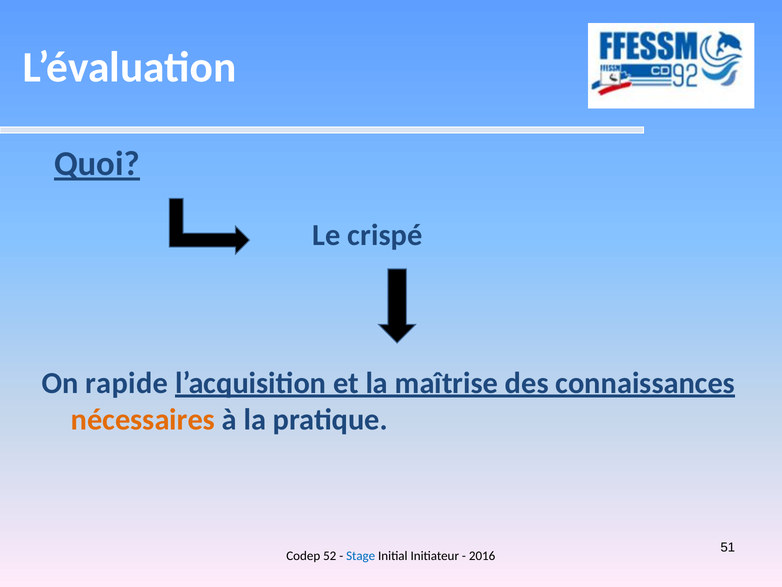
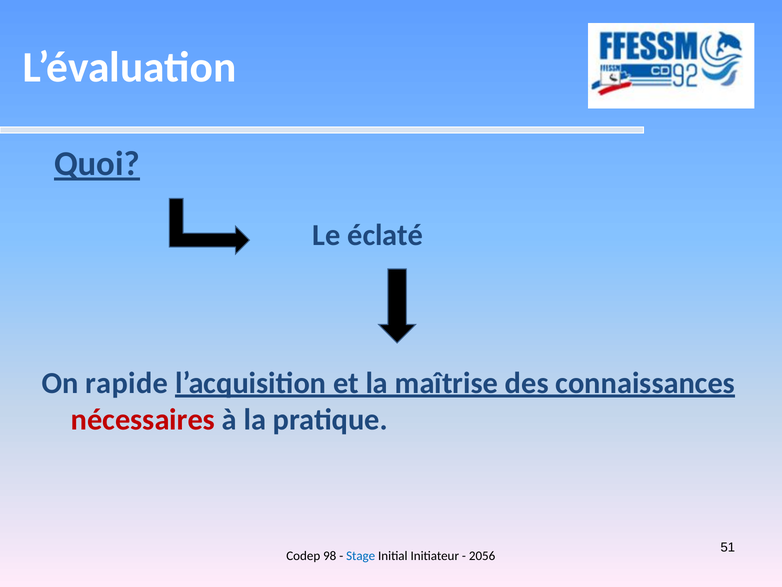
crispé: crispé -> éclaté (385, 235)
nécessaires colour: orange -> red (143, 419)
52: 52 -> 98 (330, 555)
2016: 2016 -> 2056 (482, 555)
